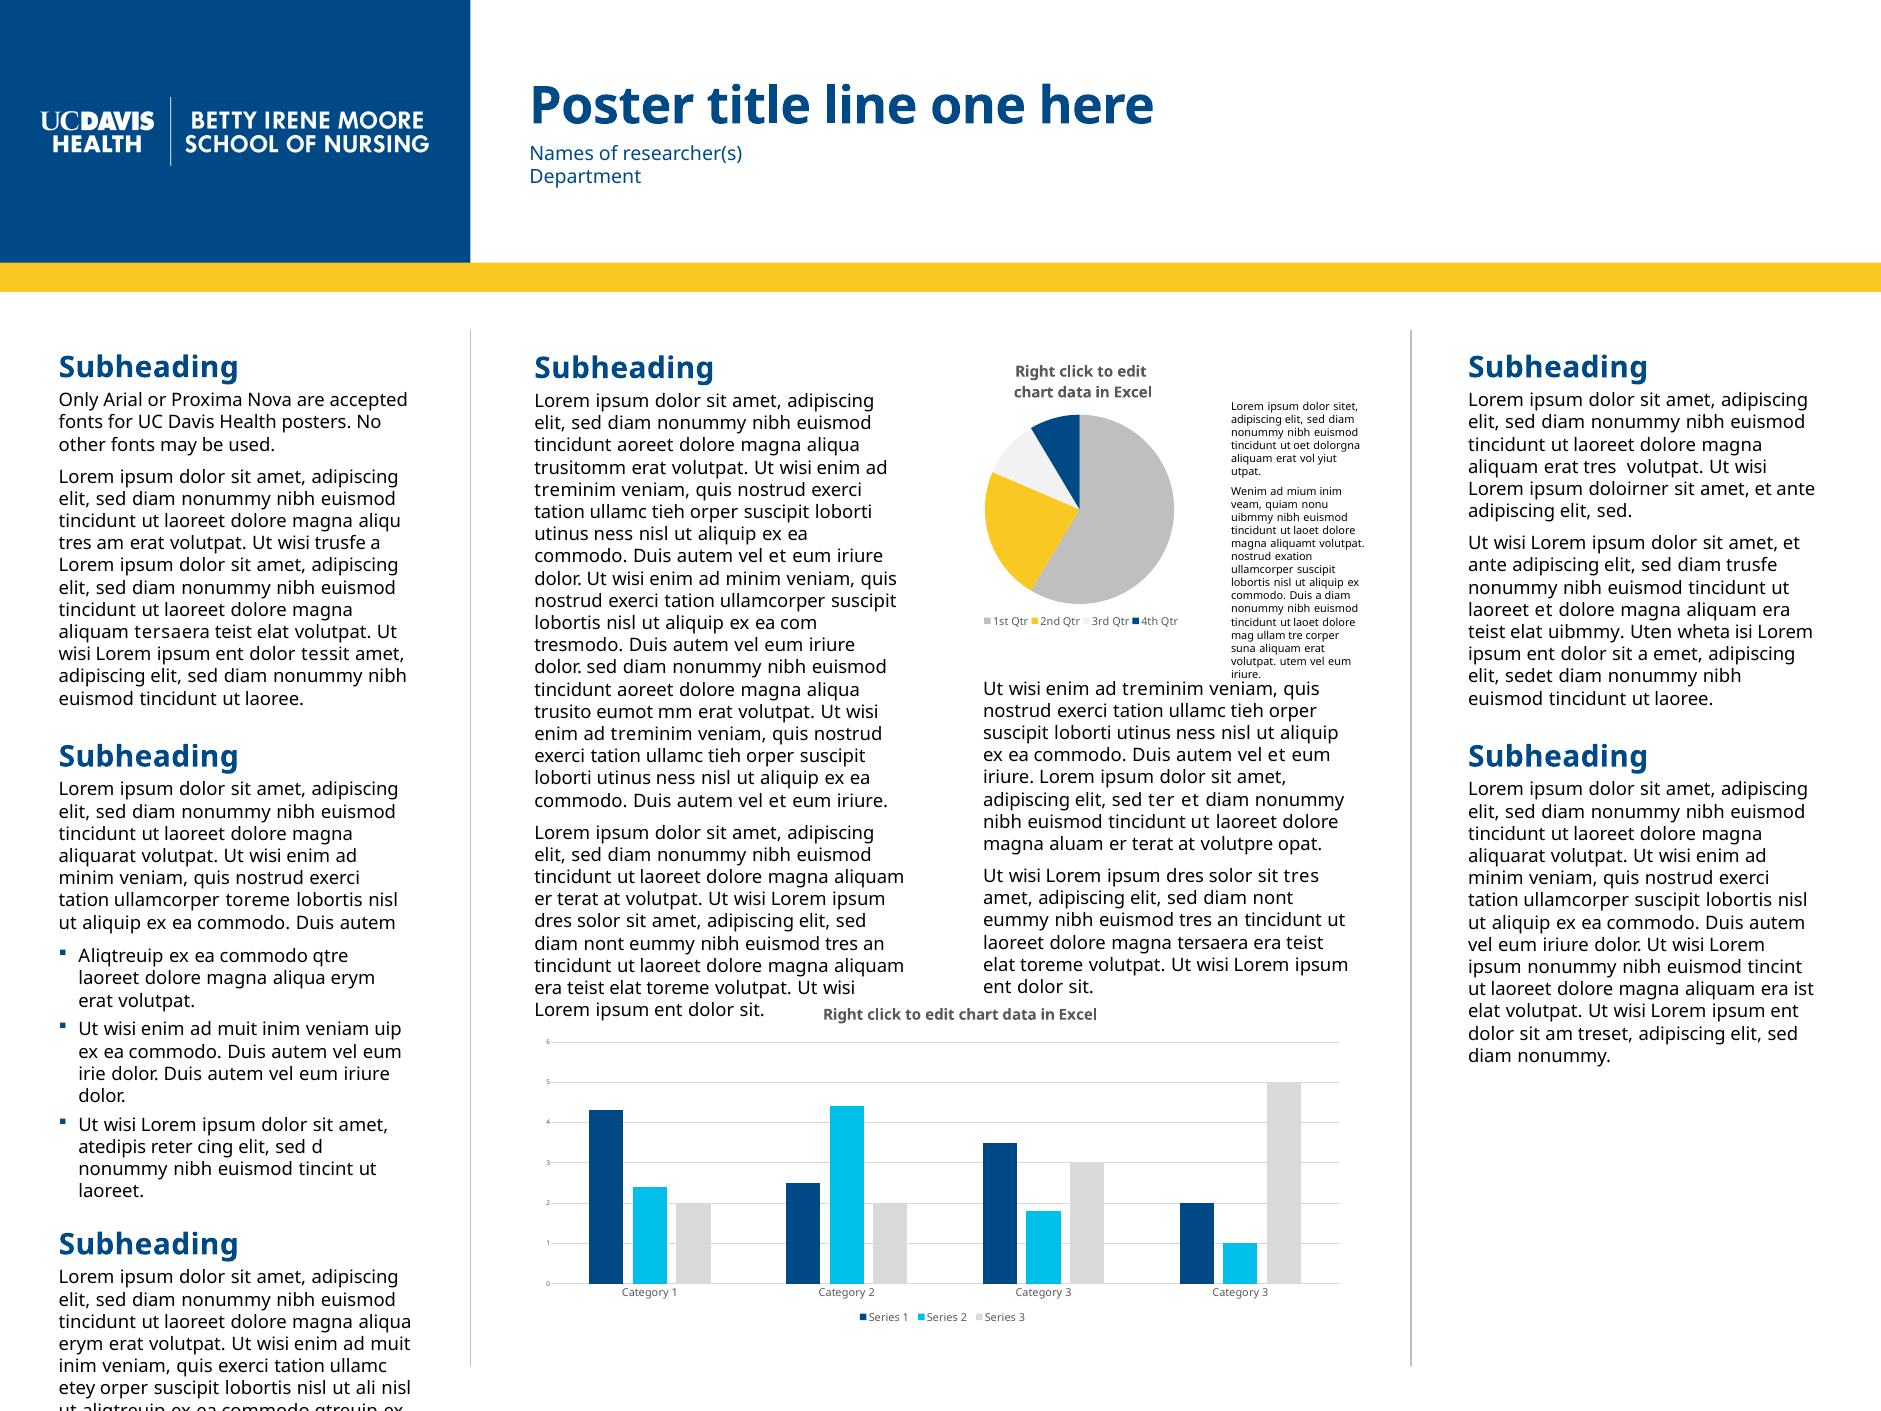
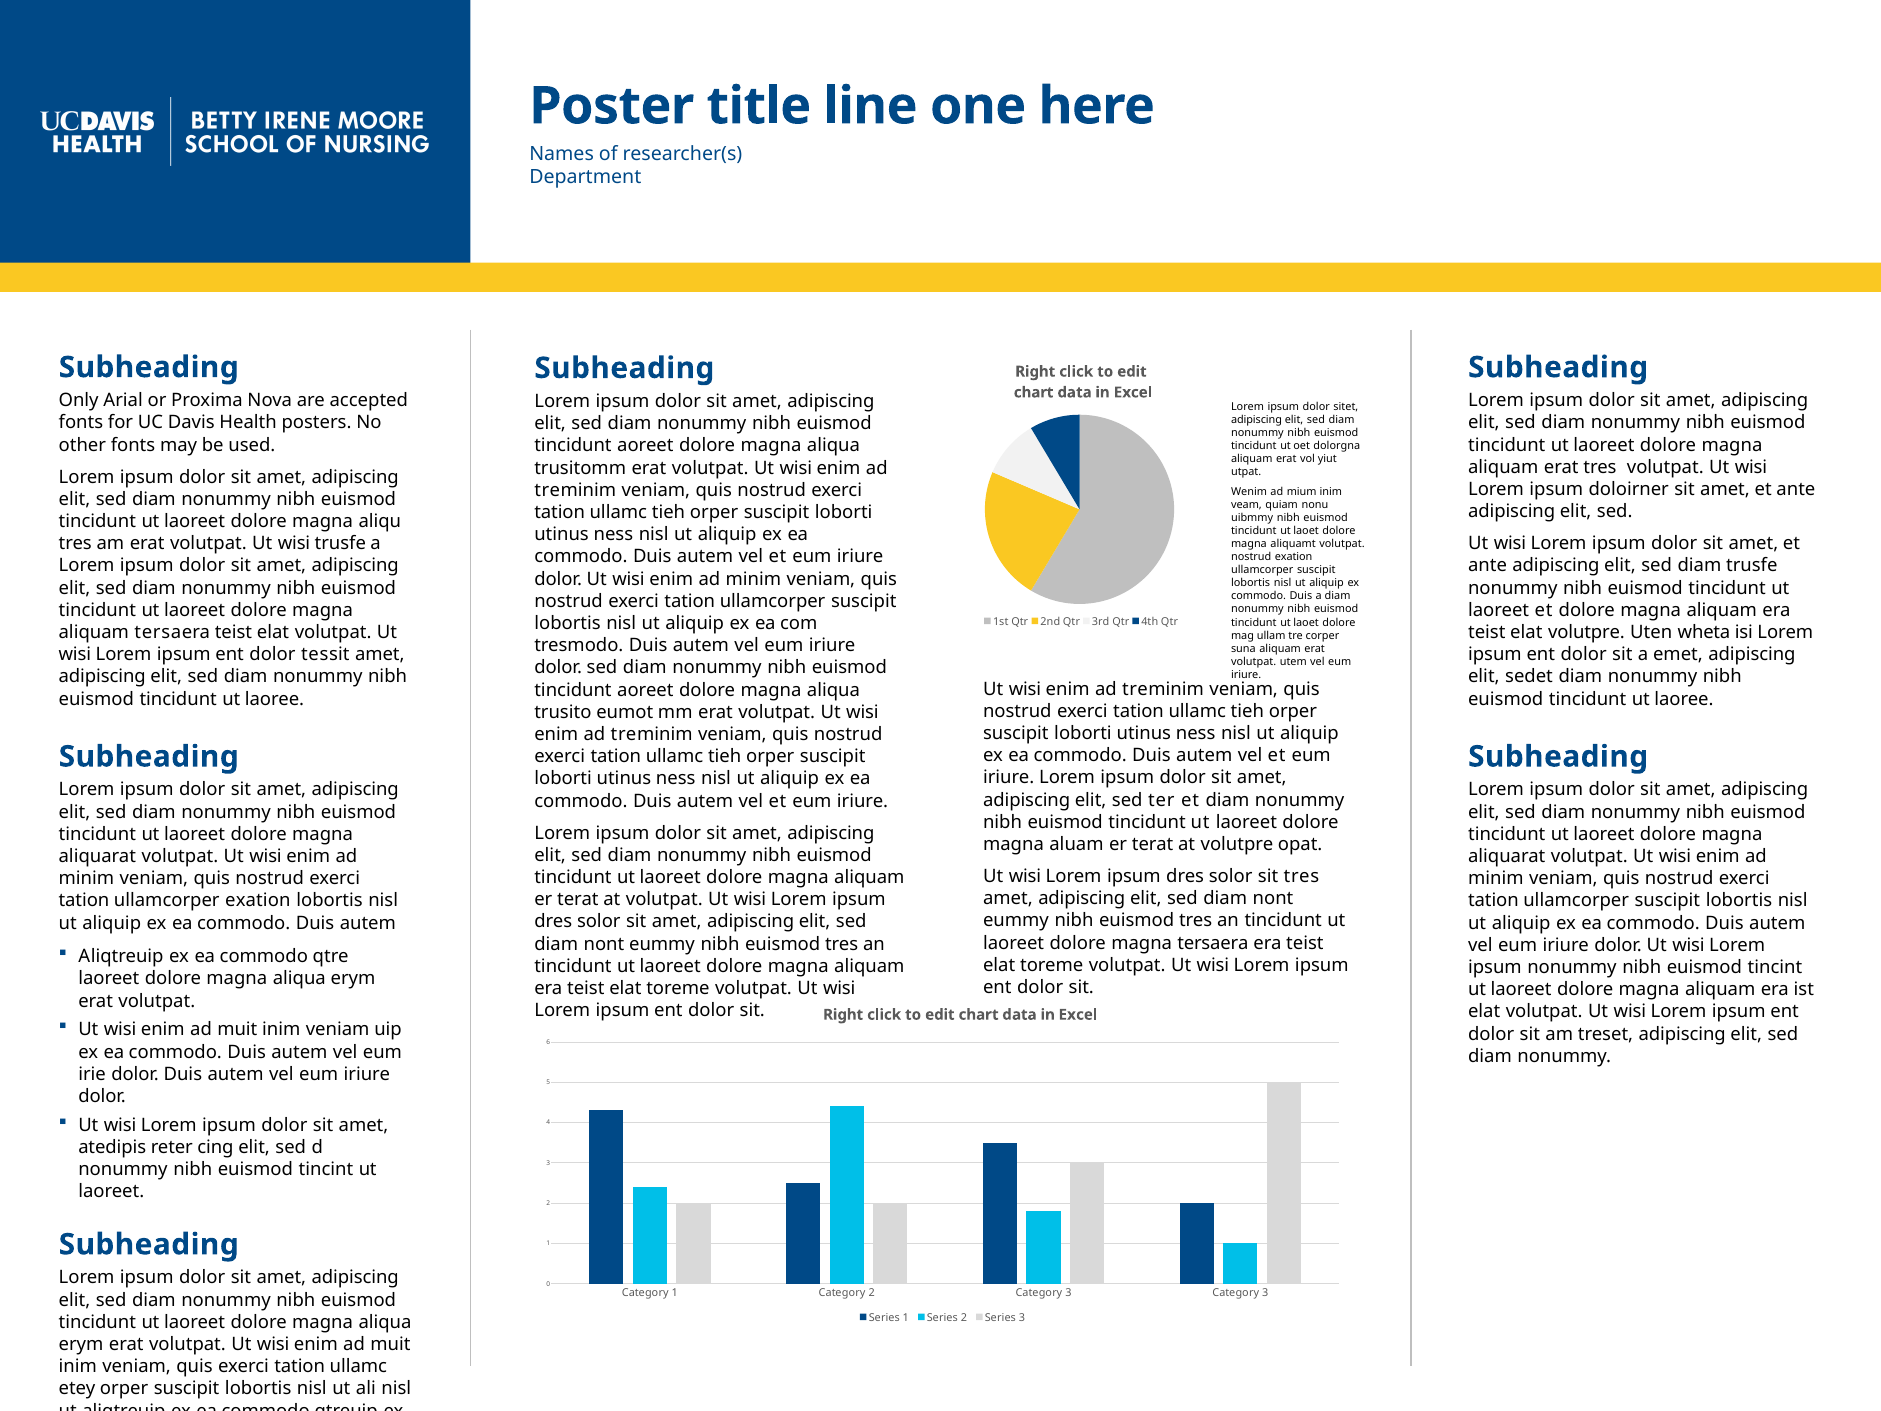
elat uibmmy: uibmmy -> volutpre (1586, 632)
ullamcorper toreme: toreme -> exation (258, 901)
